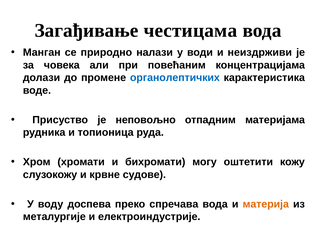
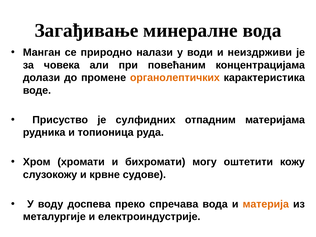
честицама: честицама -> минералне (190, 31)
органолептичких colour: blue -> orange (175, 78)
неповољно: неповољно -> сулфидних (146, 120)
